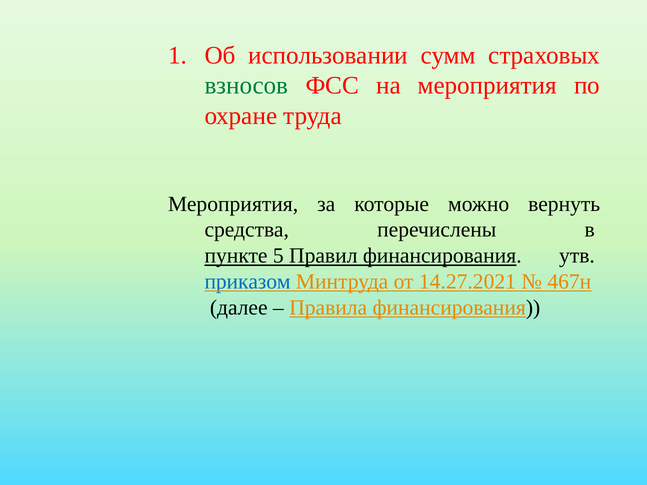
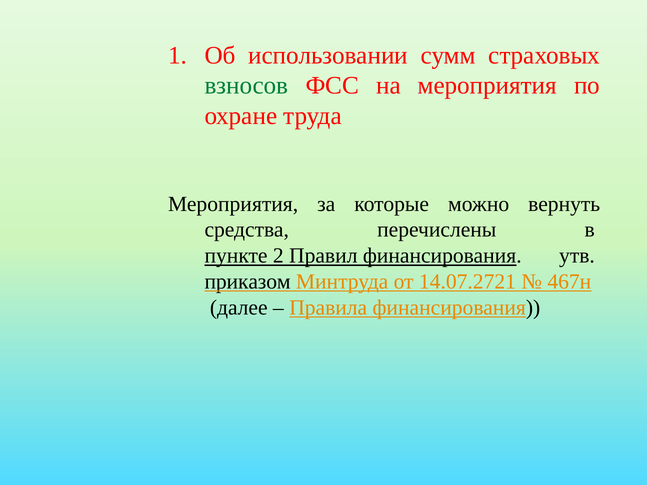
5: 5 -> 2 (278, 256)
приказом colour: blue -> black (248, 282)
14.27.2021: 14.27.2021 -> 14.07.2721 (467, 282)
